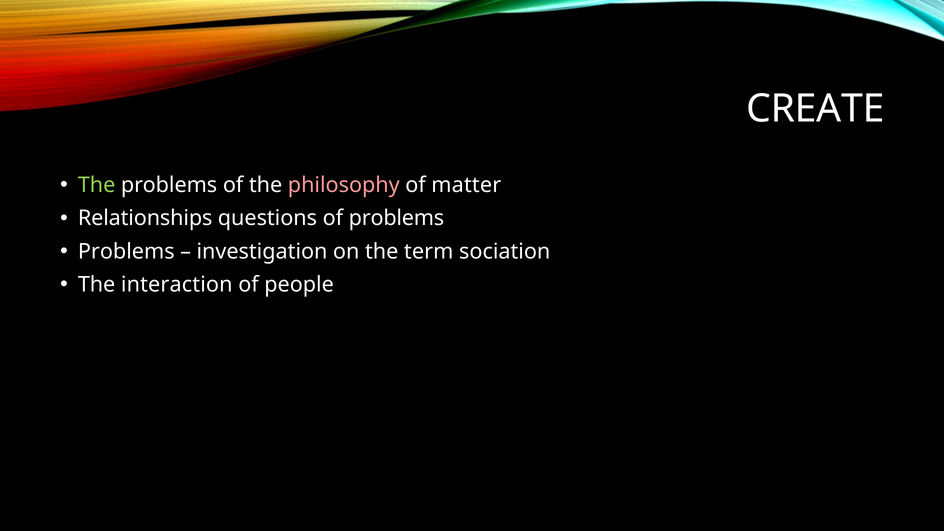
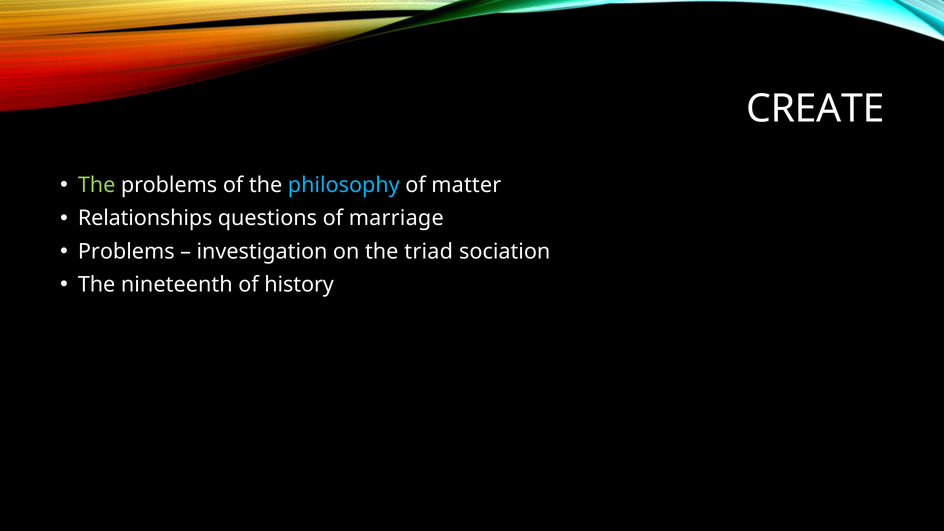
philosophy colour: pink -> light blue (344, 185)
of problems: problems -> marriage (396, 218)
term: term -> triad (429, 251)
interaction: interaction -> nineteenth (177, 285)
people: people -> history (299, 285)
